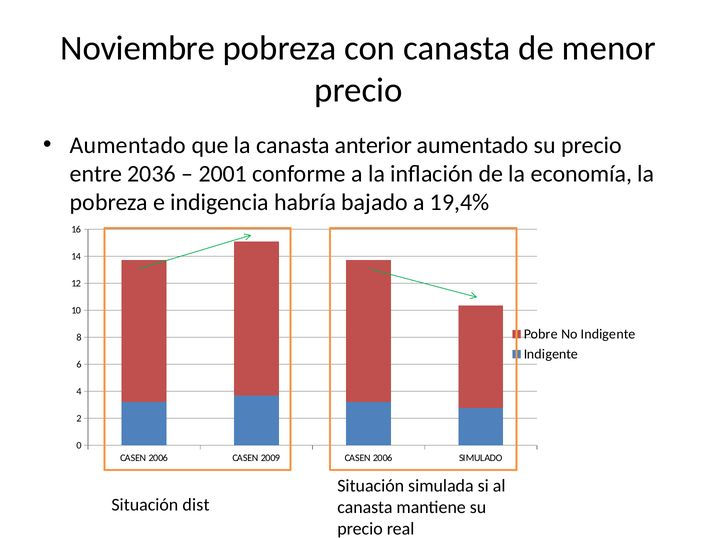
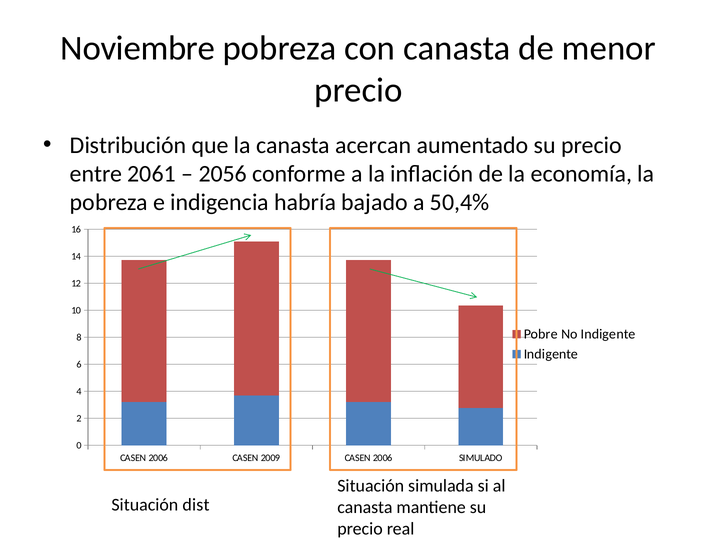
Aumentado: Aumentado -> Distribución (128, 145)
anterior: anterior -> acercan (373, 145)
2036: 2036 -> 2061 (152, 174)
2001: 2001 -> 2056 (223, 174)
19,4%: 19,4% -> 50,4% (460, 202)
